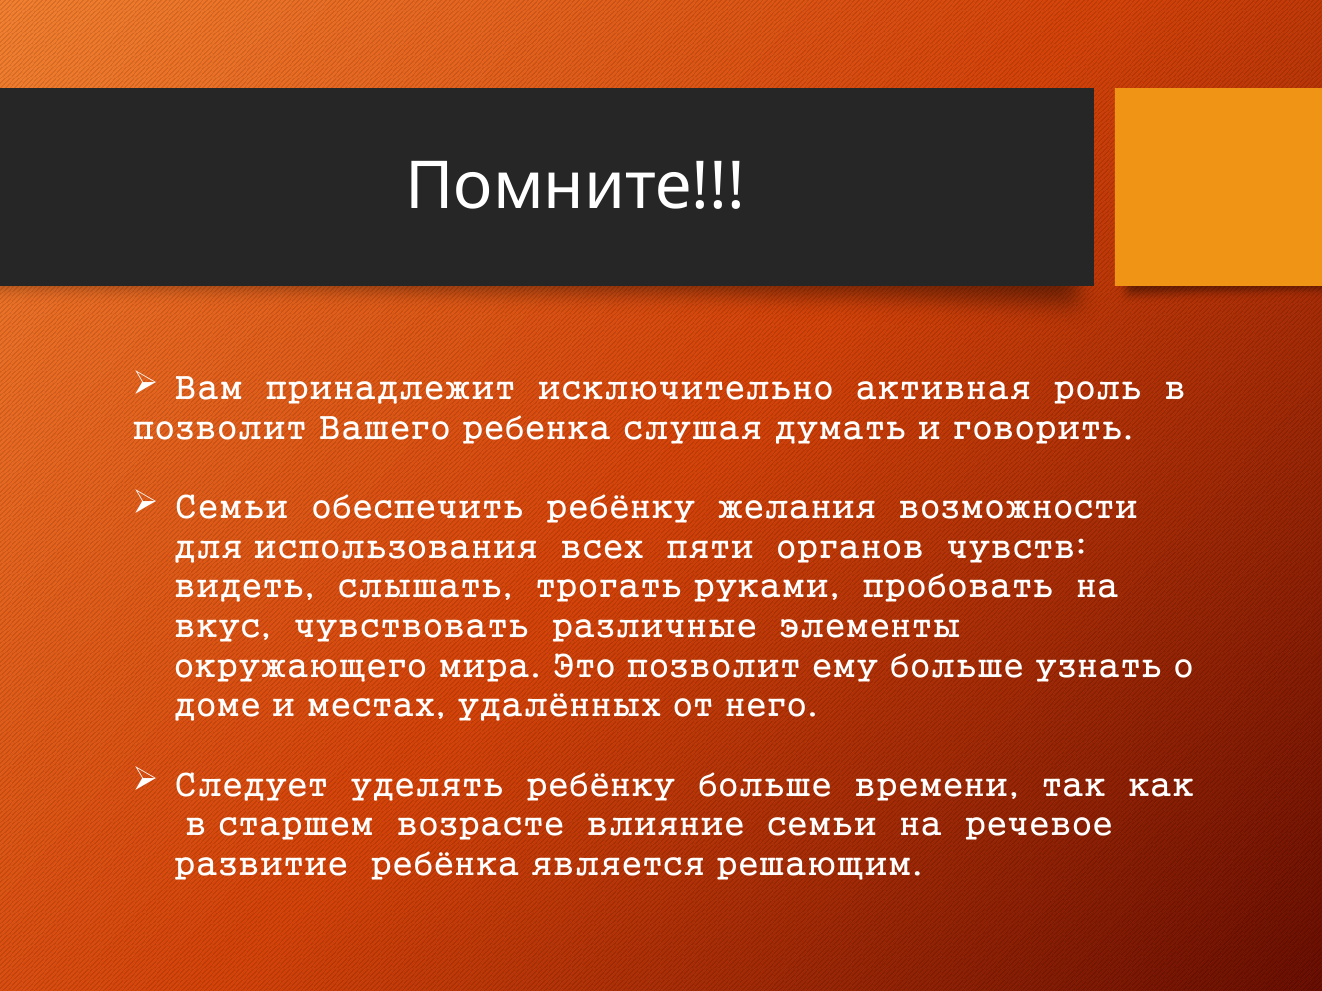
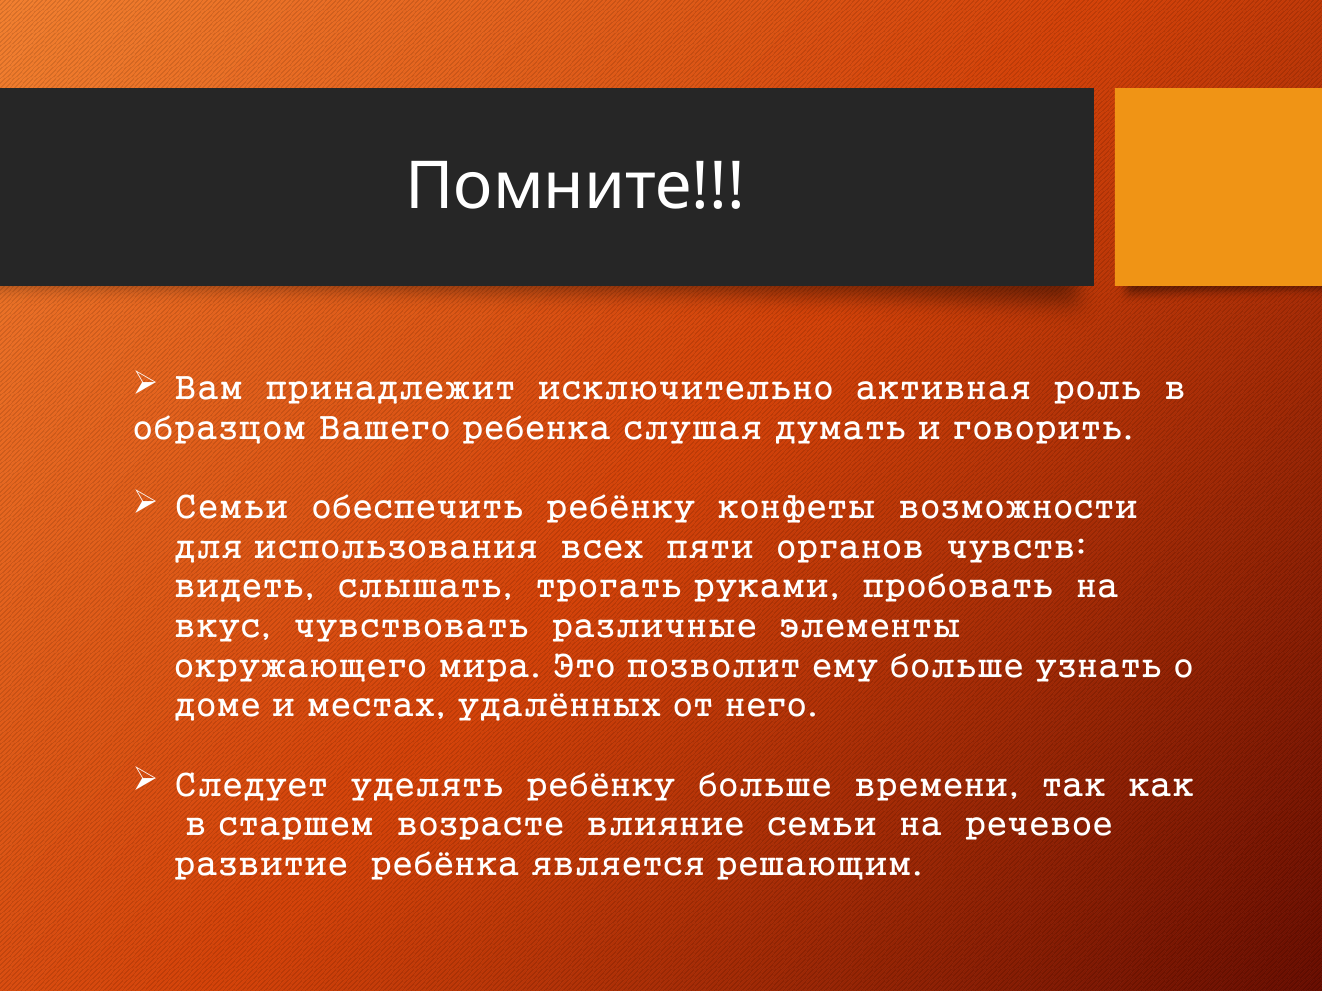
позволит: позволит -> образцом (220, 429)
желания: желания -> конфеты (797, 508)
